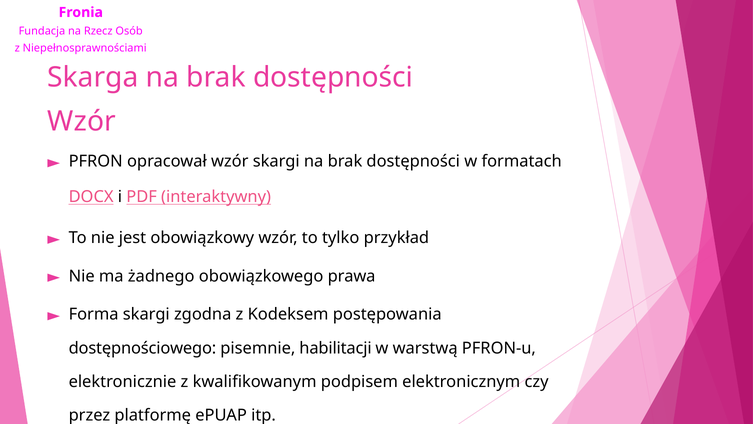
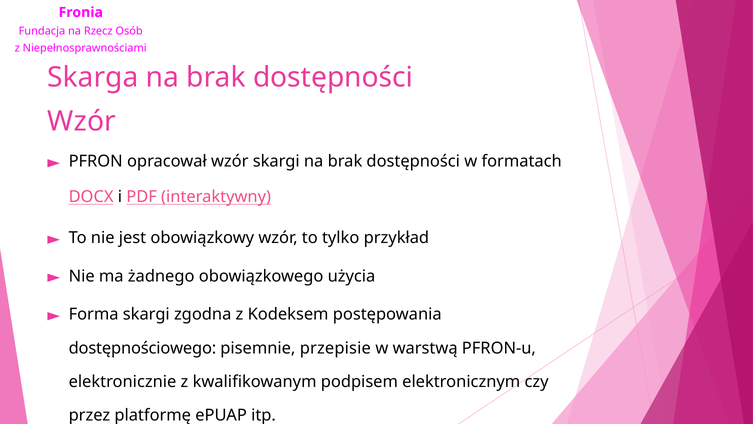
prawa: prawa -> użycia (351, 276)
habilitacji: habilitacji -> przepisie (335, 348)
